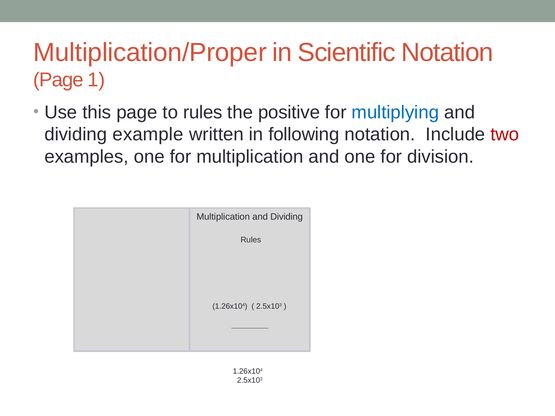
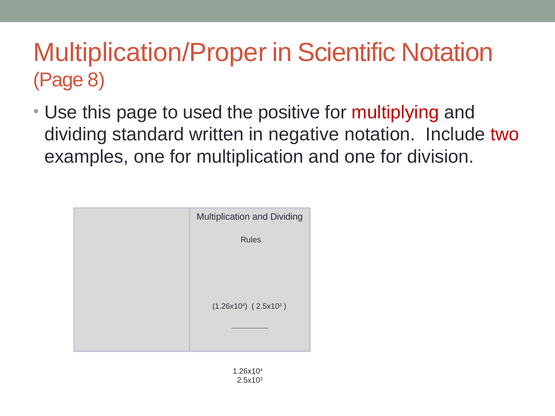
1: 1 -> 8 (96, 80)
to rules: rules -> used (203, 112)
multiplying colour: blue -> red (395, 112)
example: example -> standard (148, 134)
following: following -> negative (304, 134)
